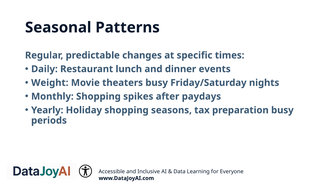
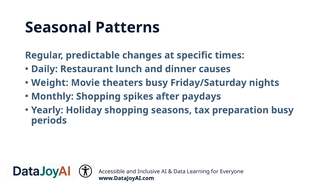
events: events -> causes (215, 69)
